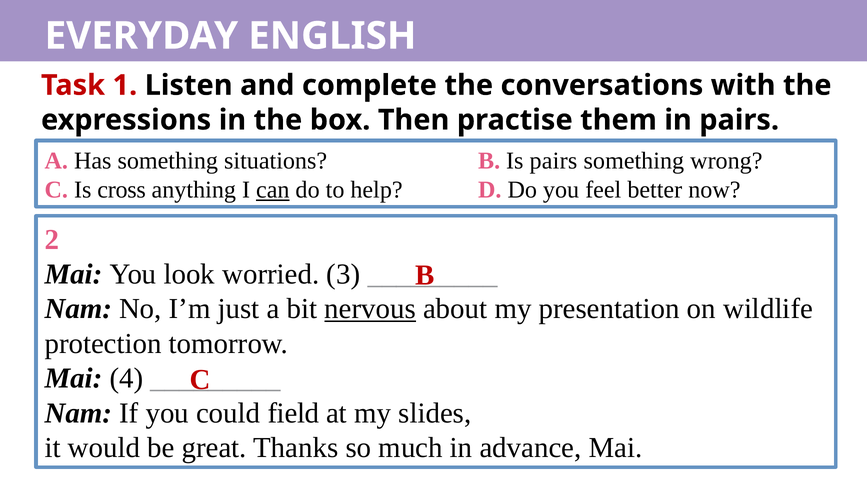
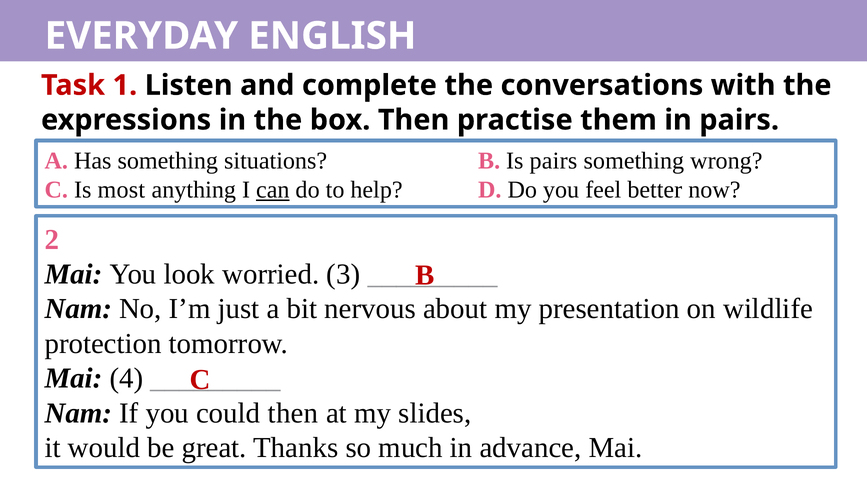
cross: cross -> most (121, 190)
nervous underline: present -> none (370, 309)
could field: field -> then (293, 413)
